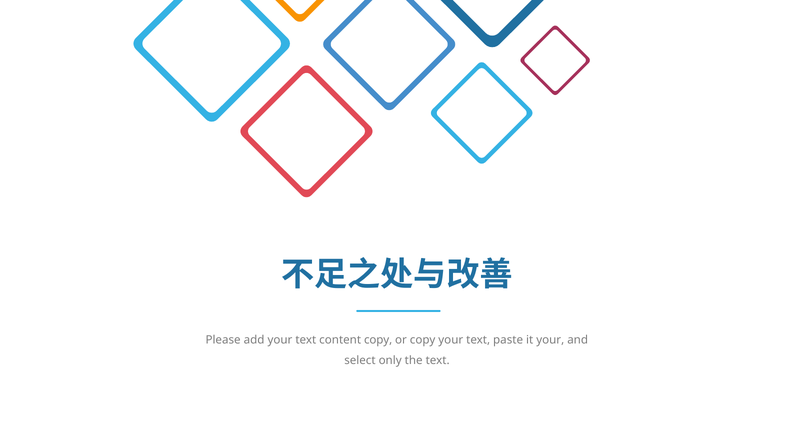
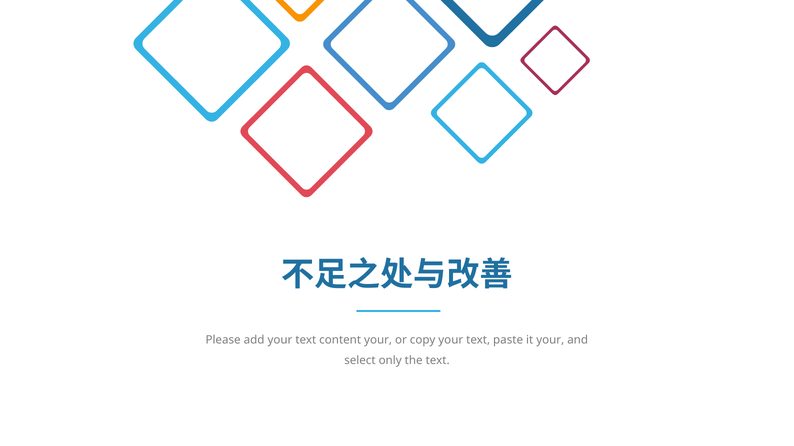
content copy: copy -> your (378, 340)
